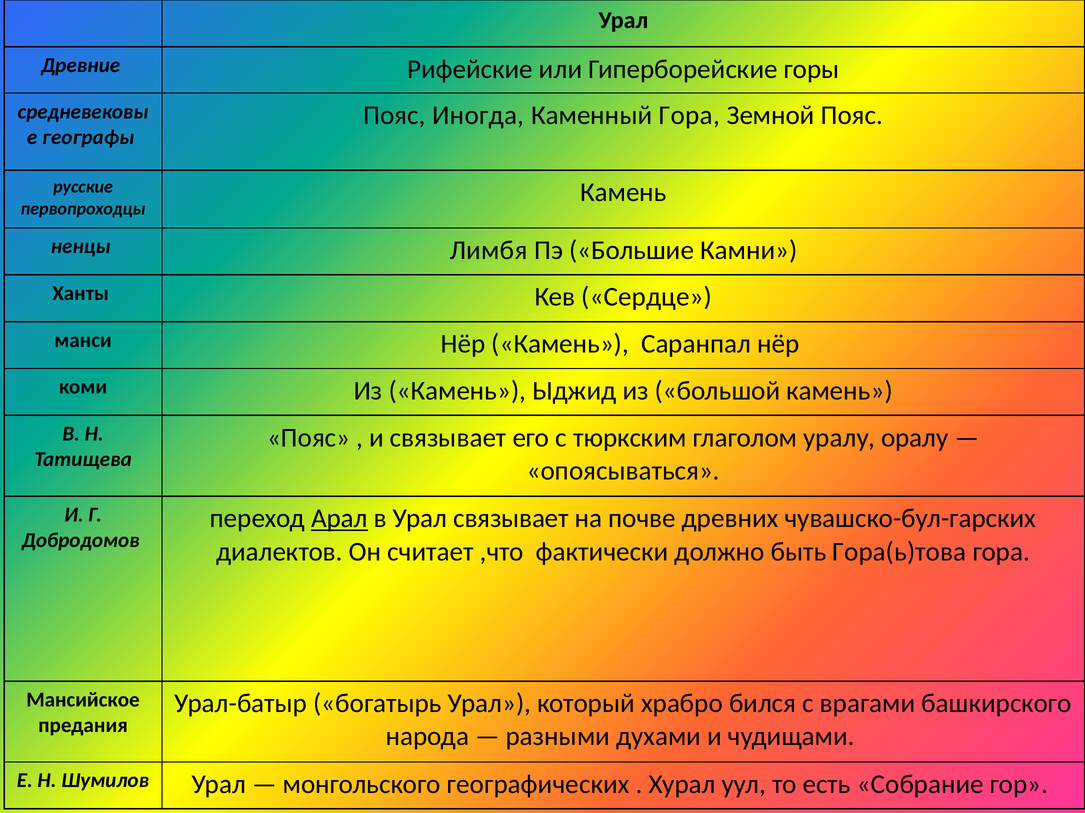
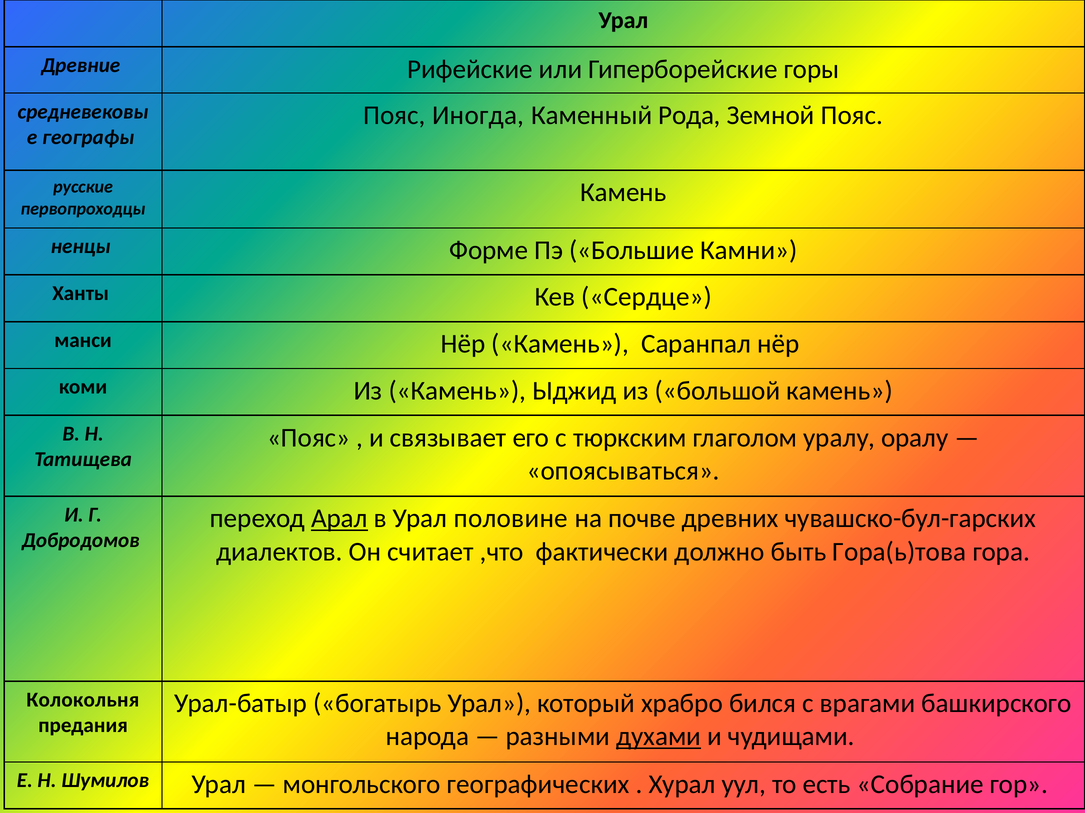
Каменный Гора: Гора -> Рода (690, 115)
Лимбя: Лимбя -> Форме (489, 250)
Урал связывает: связывает -> половине (511, 519)
Мансийское: Мансийское -> Колокольня (83, 700)
духами underline: none -> present (659, 737)
